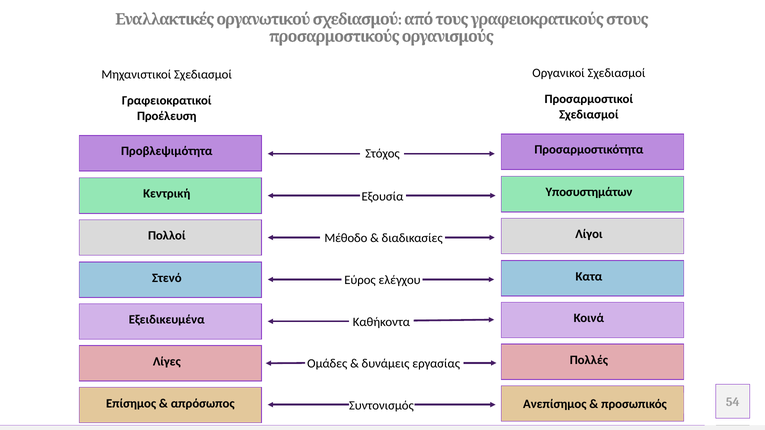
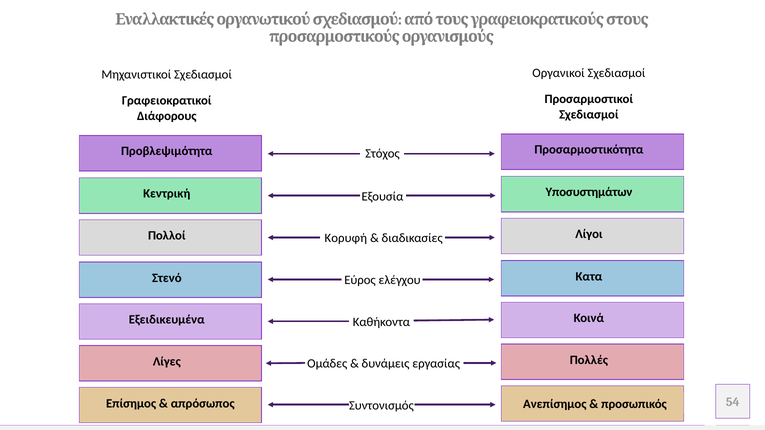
Προέλευση: Προέλευση -> Διάφορους (167, 116)
Μέθοδο: Μέθοδο -> Κορυφή (346, 238)
